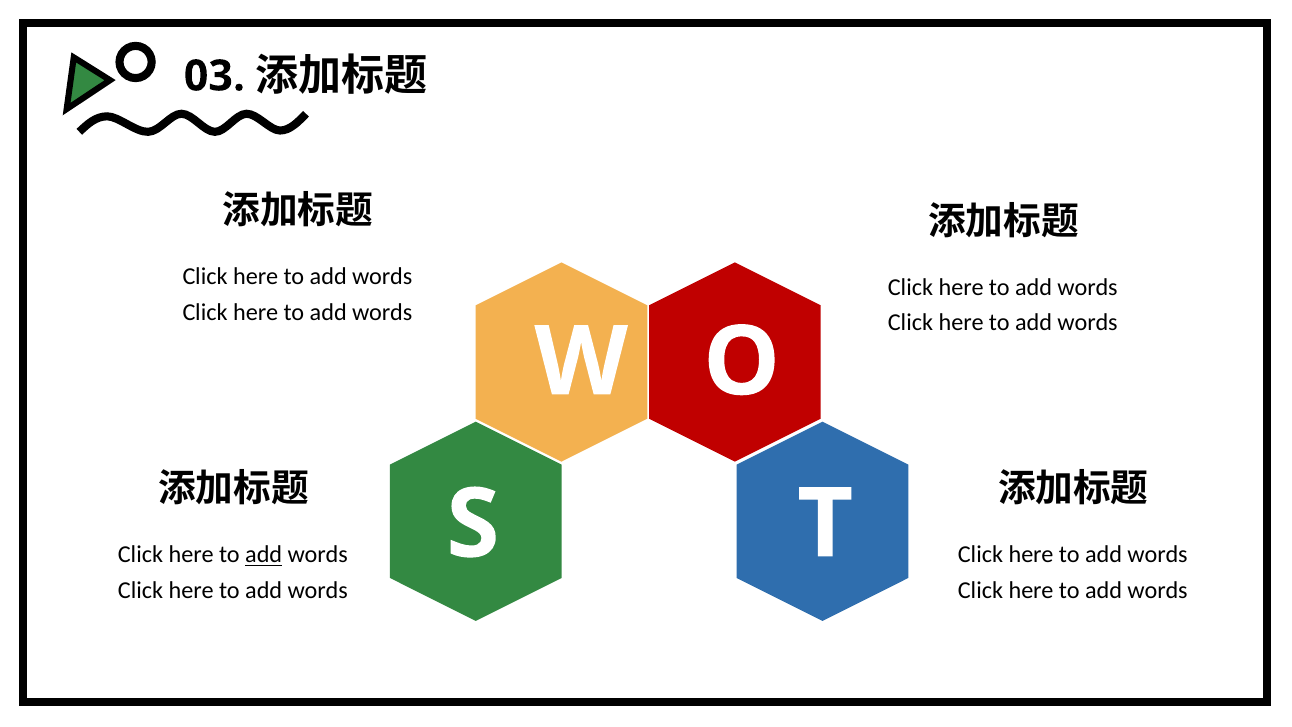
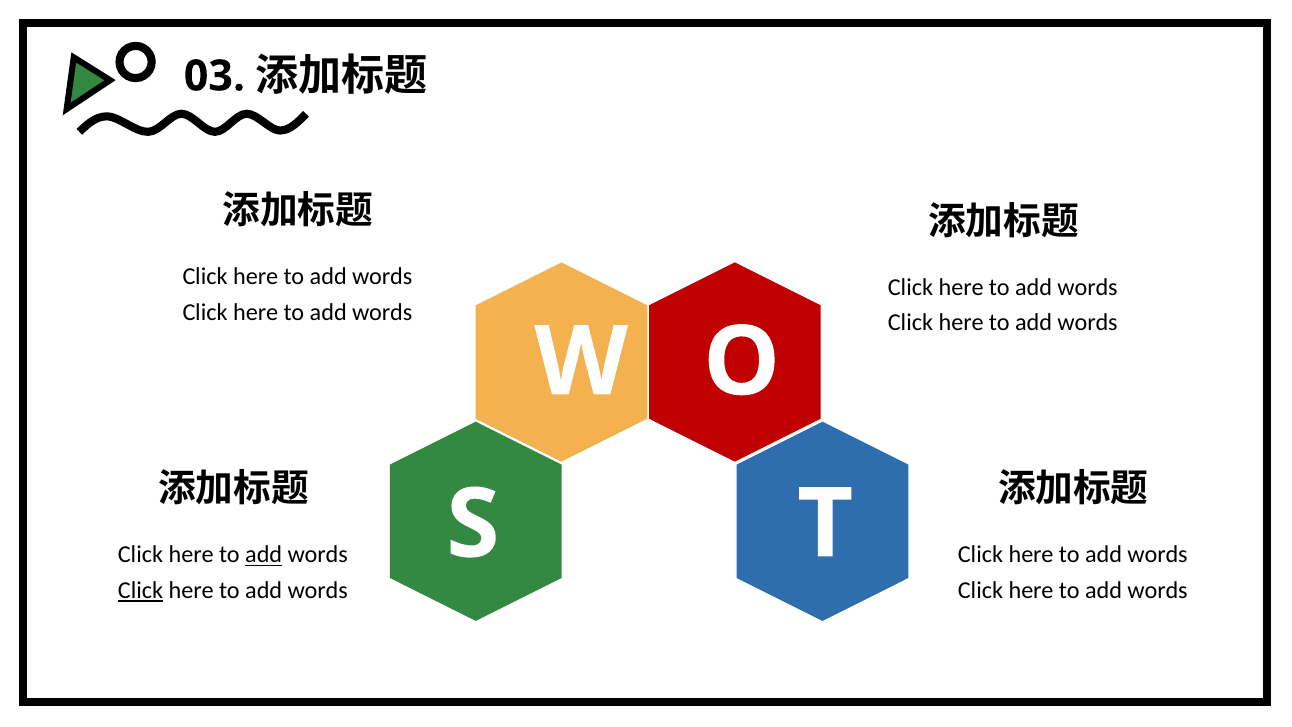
Click underline: none -> present (141, 591)
